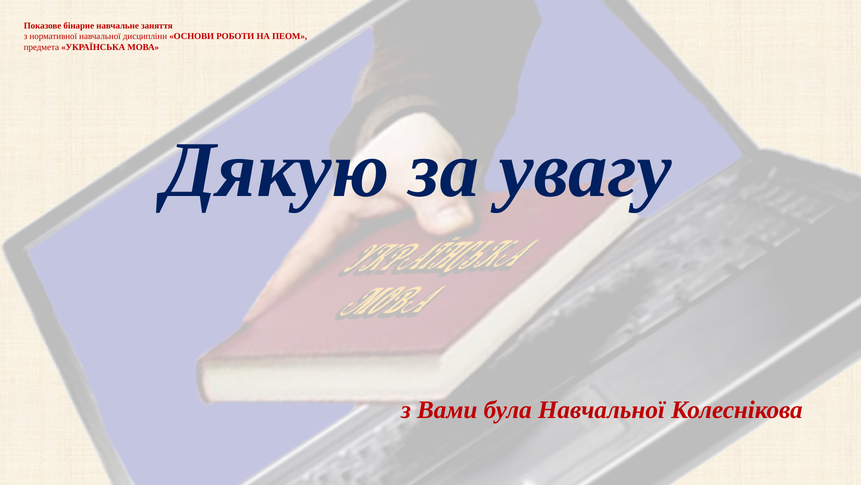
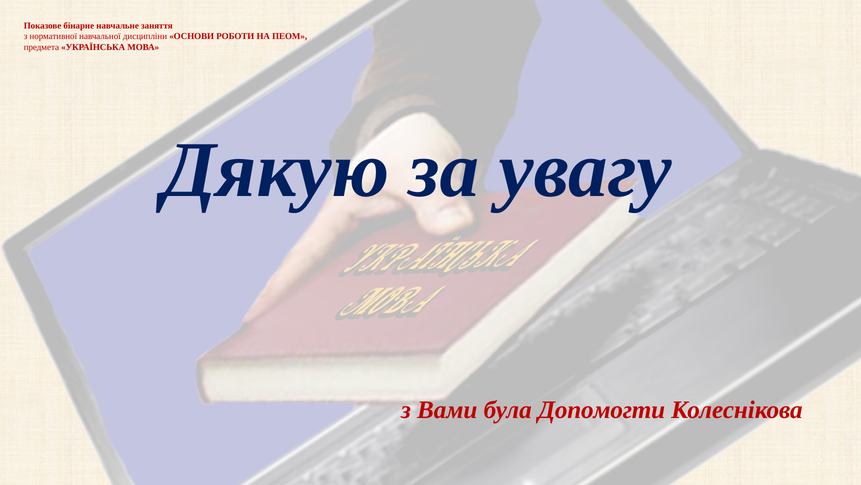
була Навчальної: Навчальної -> Допомогти (602, 409)
